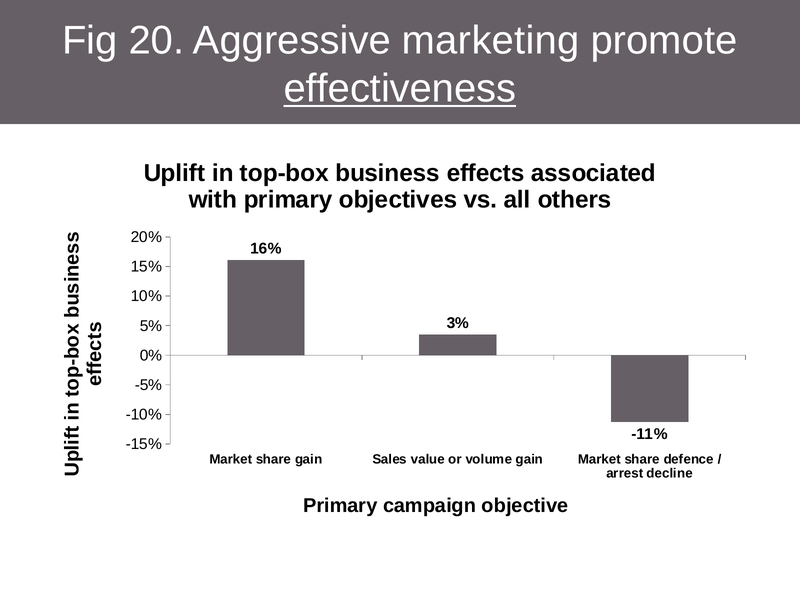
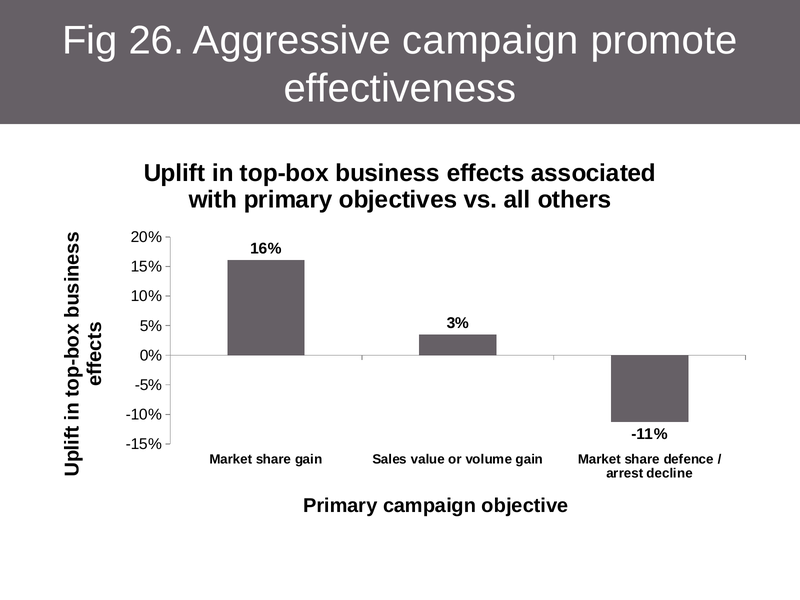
20: 20 -> 26 (156, 41)
Aggressive marketing: marketing -> campaign (491, 41)
effectiveness underline: present -> none (400, 89)
